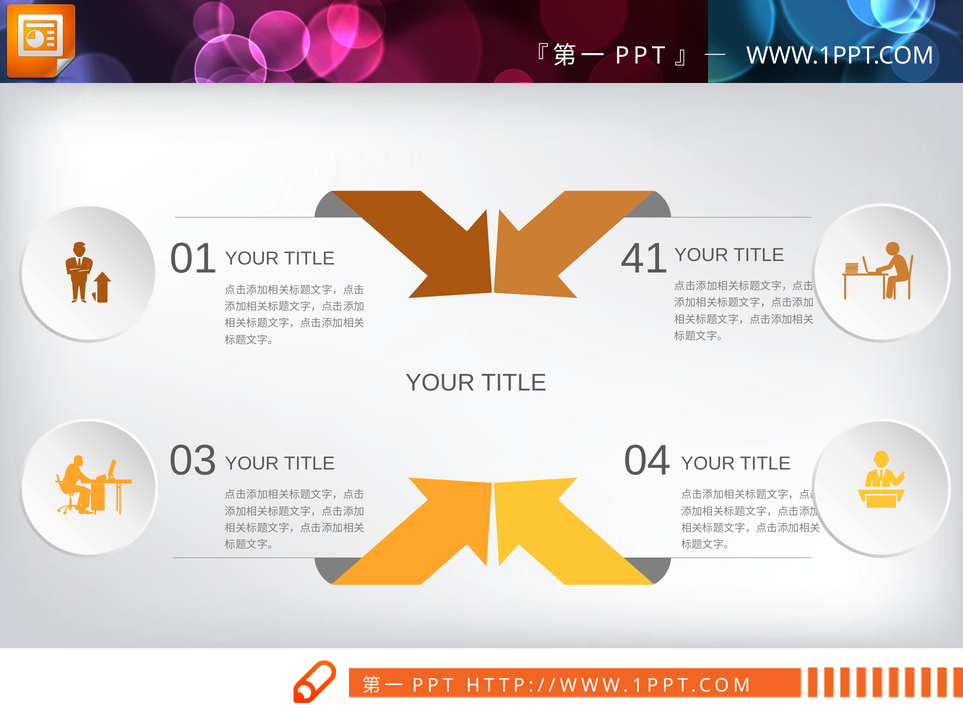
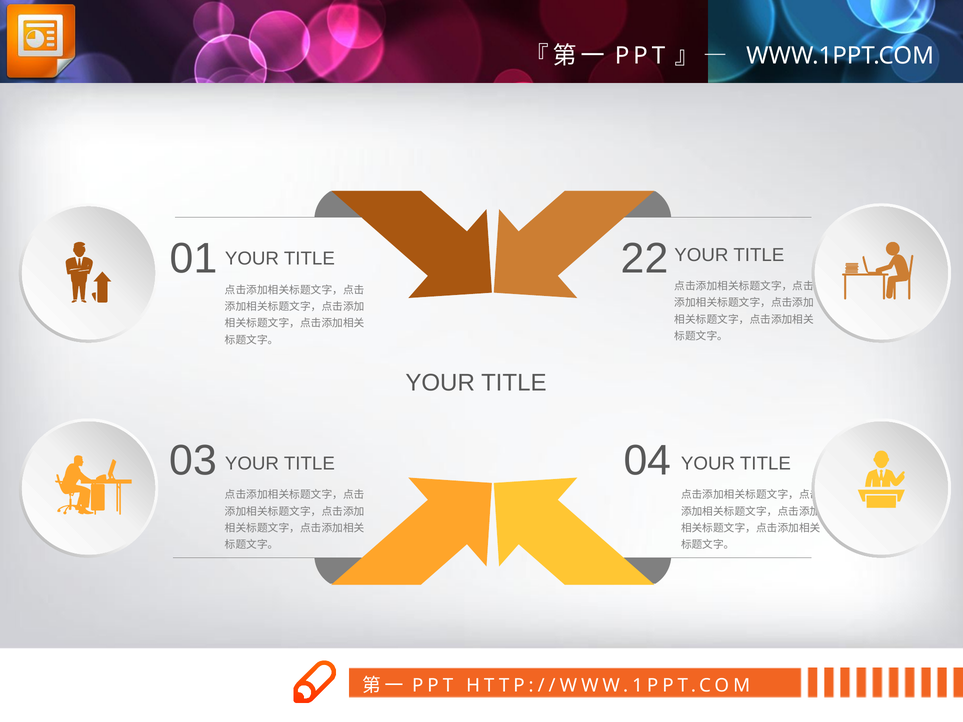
41: 41 -> 22 (645, 259)
